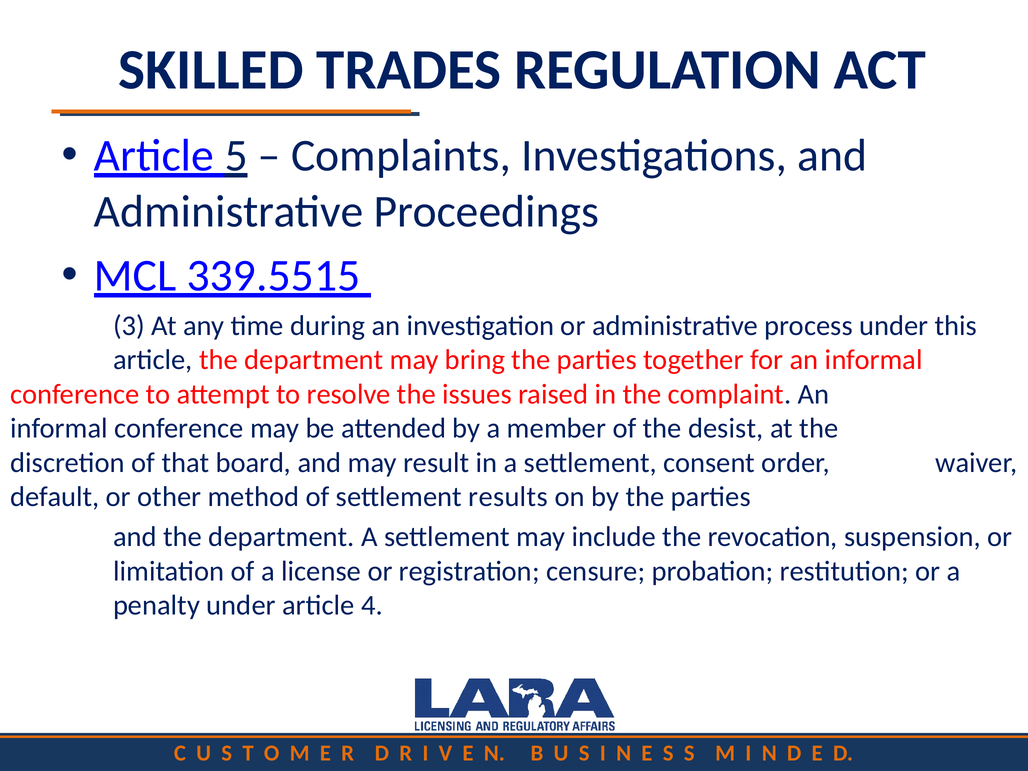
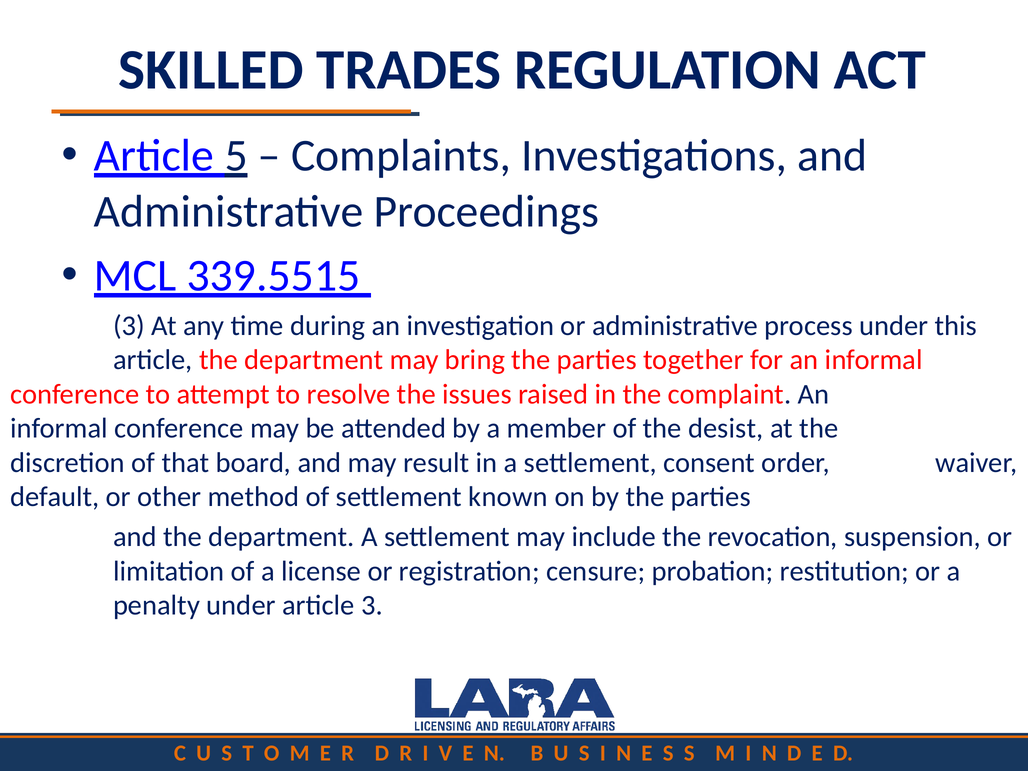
results: results -> known (508, 497)
article 4: 4 -> 3 (372, 606)
